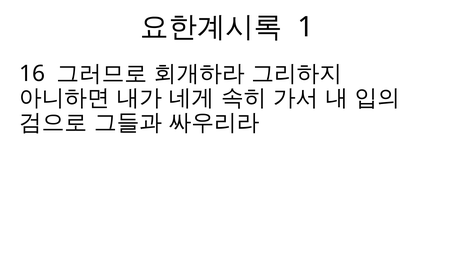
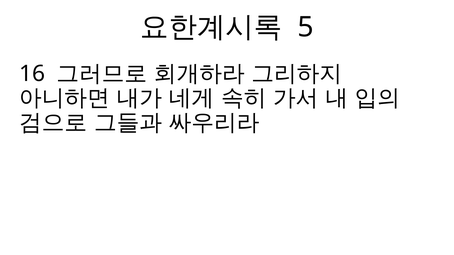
1: 1 -> 5 (306, 27)
